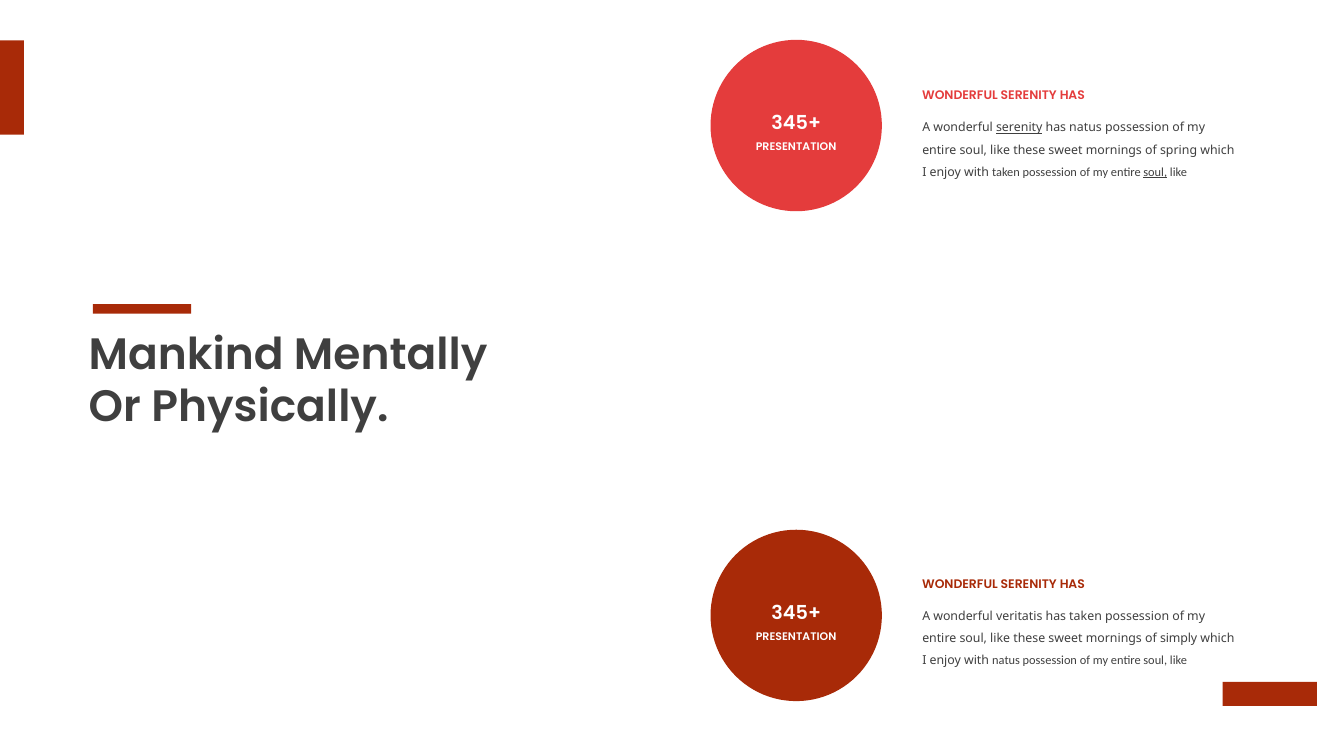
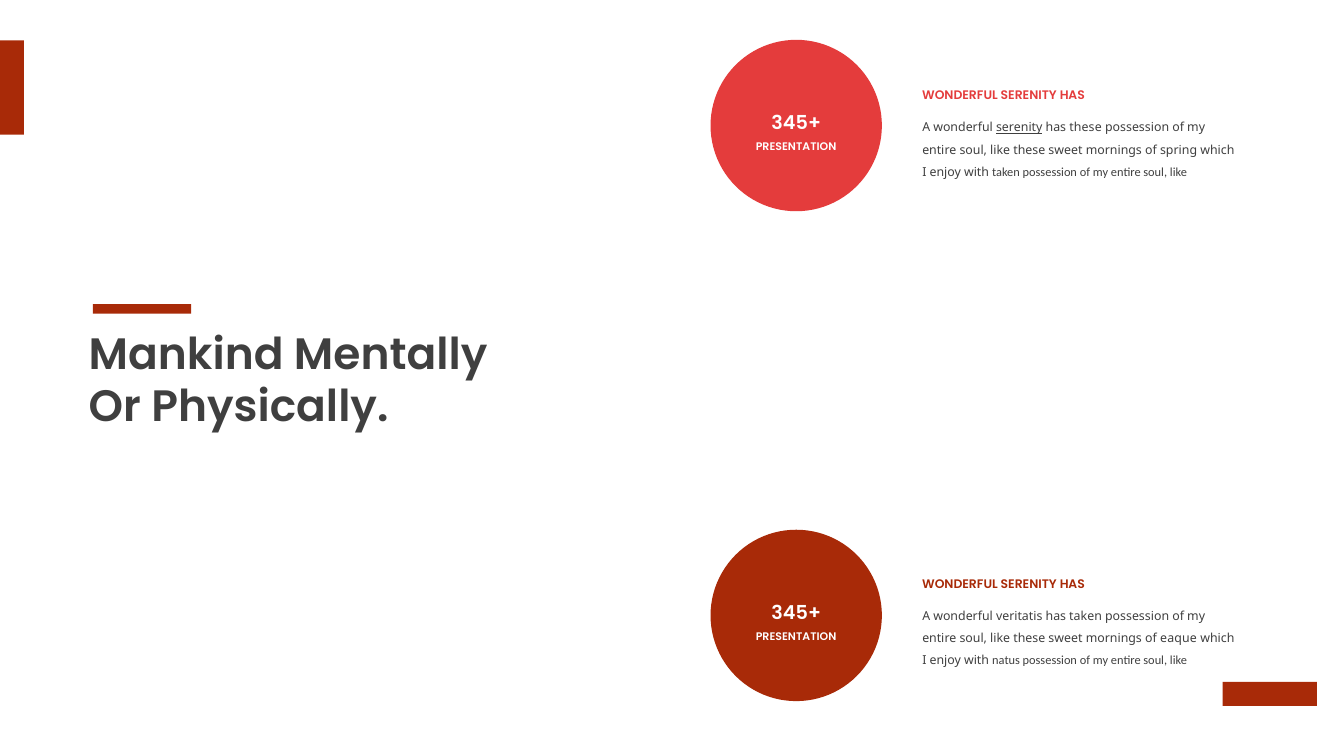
has natus: natus -> these (1086, 128)
soul underline: present -> none (1155, 172)
simply: simply -> eaque (1179, 638)
